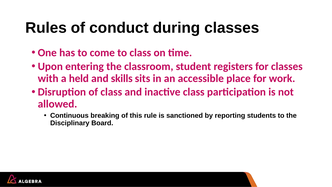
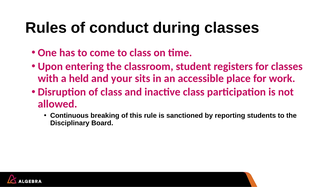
skills: skills -> your (122, 78)
